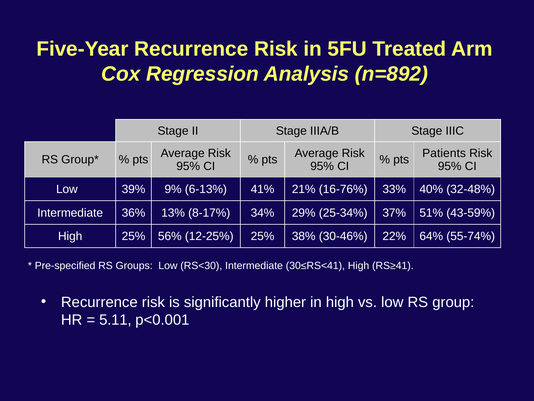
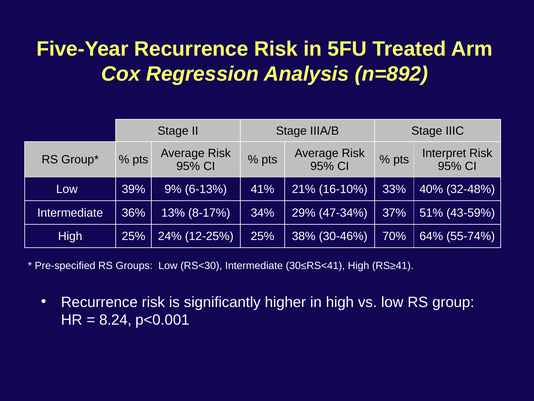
Patients: Patients -> Interpret (444, 153)
16-76%: 16-76% -> 16-10% (343, 189)
25-34%: 25-34% -> 47-34% (343, 213)
56%: 56% -> 24% (170, 236)
22%: 22% -> 70% (394, 236)
5.11: 5.11 -> 8.24 (115, 320)
